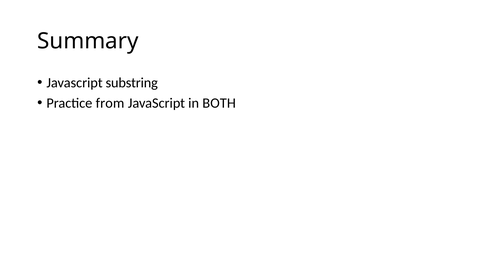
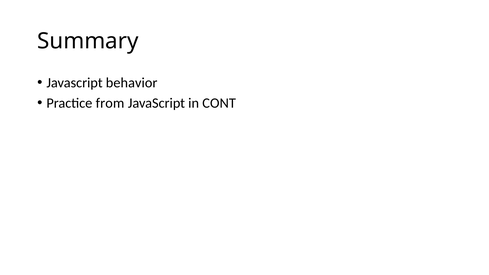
substring: substring -> behavior (132, 83)
BOTH: BOTH -> CONT (219, 103)
